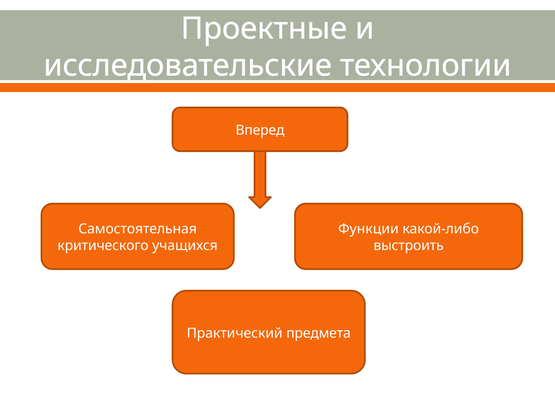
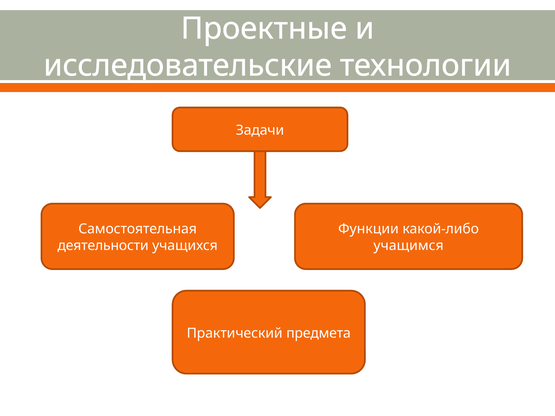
Вперед: Вперед -> Задачи (260, 130)
критического: критического -> деятельности (103, 246)
выстроить: выстроить -> учащимся (409, 246)
